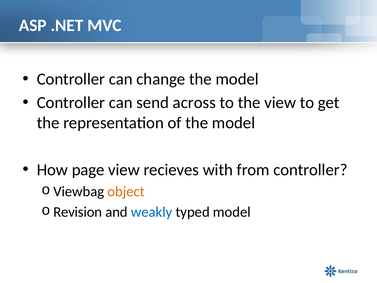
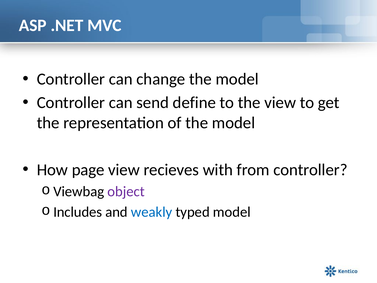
across: across -> define (194, 103)
object colour: orange -> purple (126, 191)
Revision: Revision -> Includes (78, 212)
